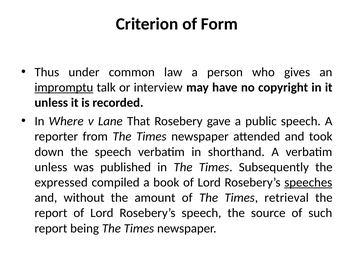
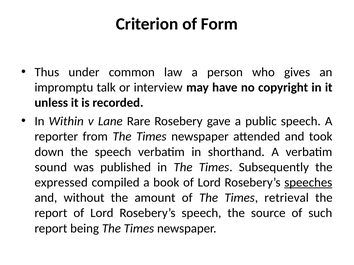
impromptu underline: present -> none (64, 88)
Where: Where -> Within (66, 121)
That: That -> Rare (139, 121)
unless: unless -> sound (51, 167)
